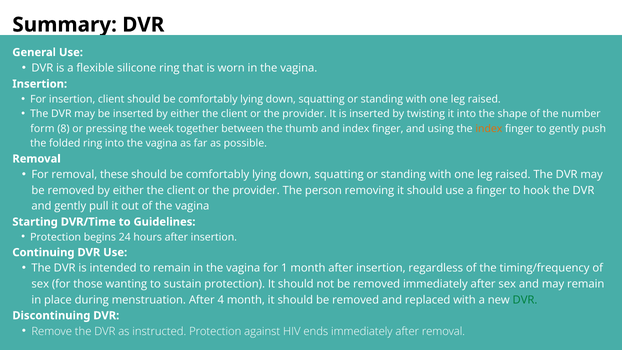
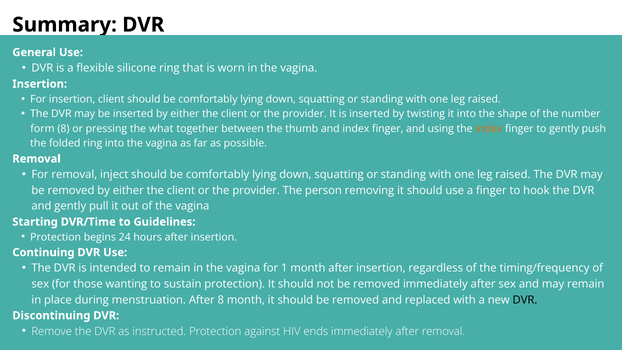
week: week -> what (161, 129)
these: these -> inject (114, 175)
After 4: 4 -> 8 (221, 300)
DVR colour: green -> black (525, 300)
